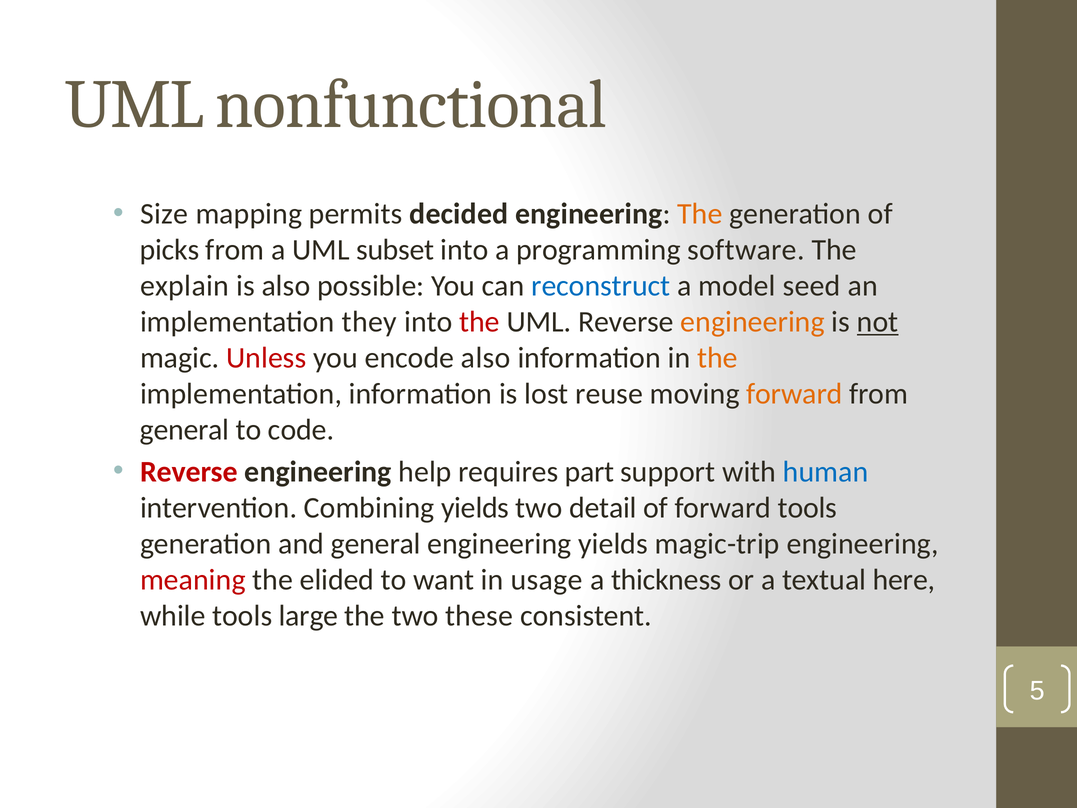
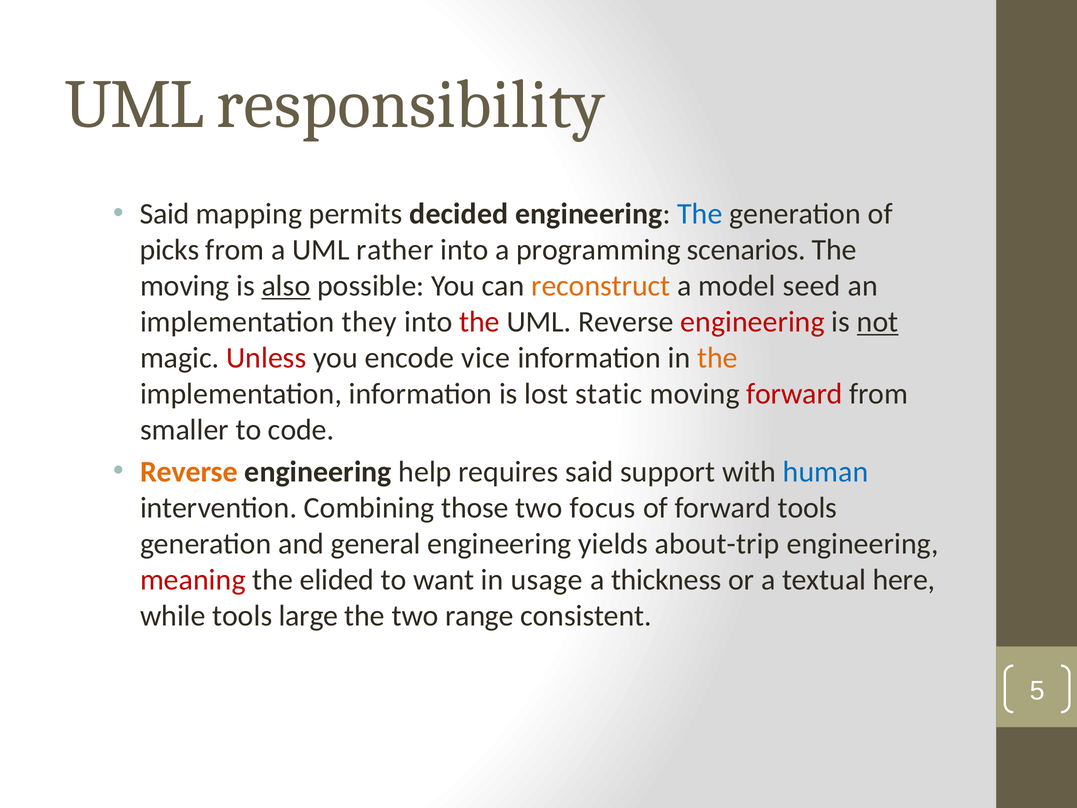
nonfunctional: nonfunctional -> responsibility (411, 104)
Size: Size -> Said (165, 214)
The colour: orange -> blue (700, 214)
subset: subset -> rather (395, 250)
software: software -> scenarios (746, 250)
explain: explain -> moving (185, 286)
also underline: none -> present (286, 286)
reconstruct colour: blue -> orange (601, 286)
engineering colour: orange -> red (753, 322)
encode also: also -> vice (486, 358)
reuse: reuse -> static (609, 394)
forward colour: orange -> red (794, 394)
general: general -> smaller (184, 430)
Reverse colour: red -> orange (189, 472)
requires part: part -> said (589, 472)
Combining yields: yields -> those (475, 508)
detail: detail -> focus (603, 508)
magic-trip: magic-trip -> about-trip (717, 544)
these: these -> range (479, 615)
